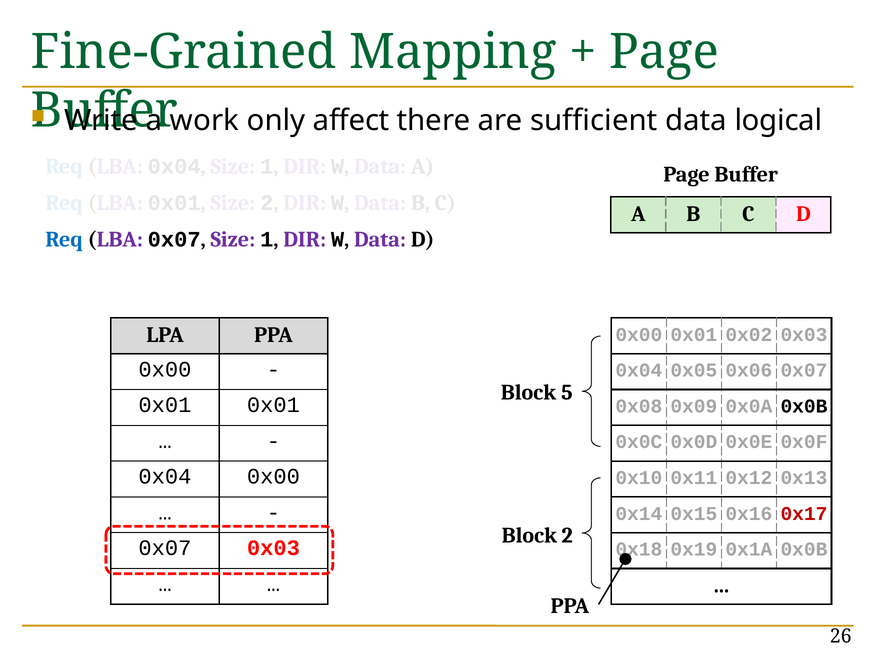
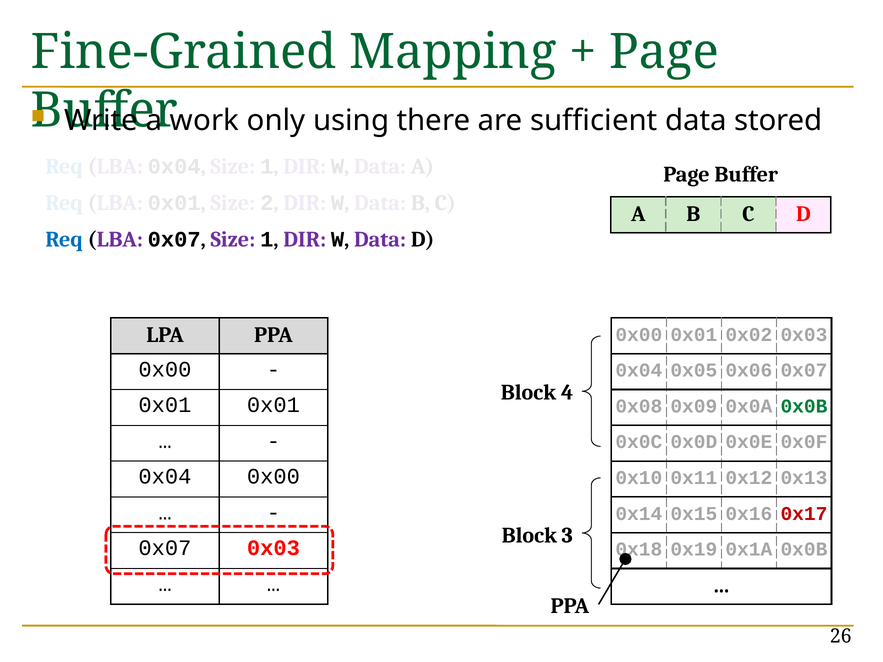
affect: affect -> using (351, 120)
logical: logical -> stored (778, 120)
5: 5 -> 4 (567, 393)
0x0B colour: black -> green (804, 406)
Block 2: 2 -> 3 (567, 536)
